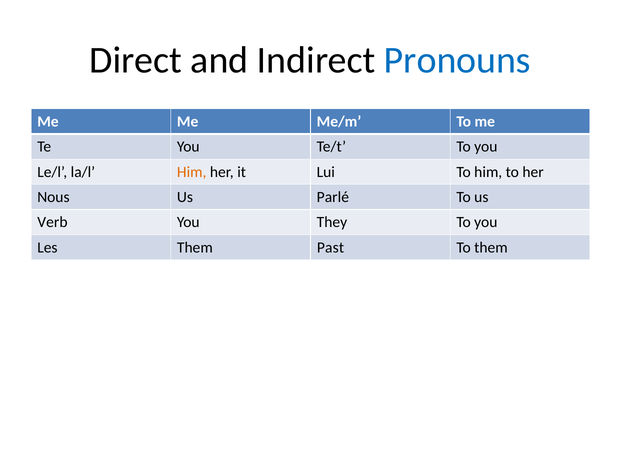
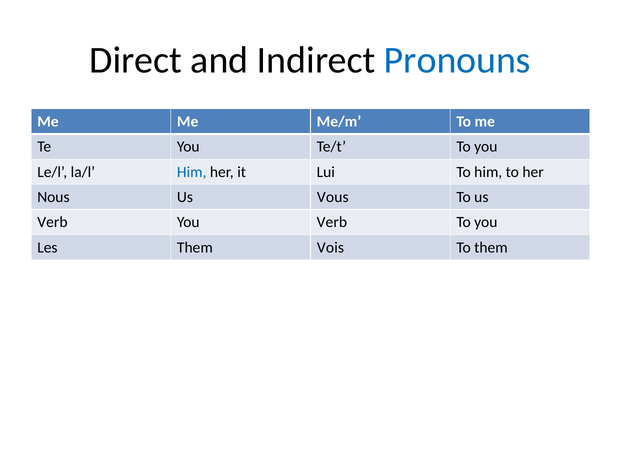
Him colour: orange -> blue (192, 172)
Parlé: Parlé -> Vous (333, 197)
You They: They -> Verb (332, 222)
Past: Past -> Vois (330, 247)
